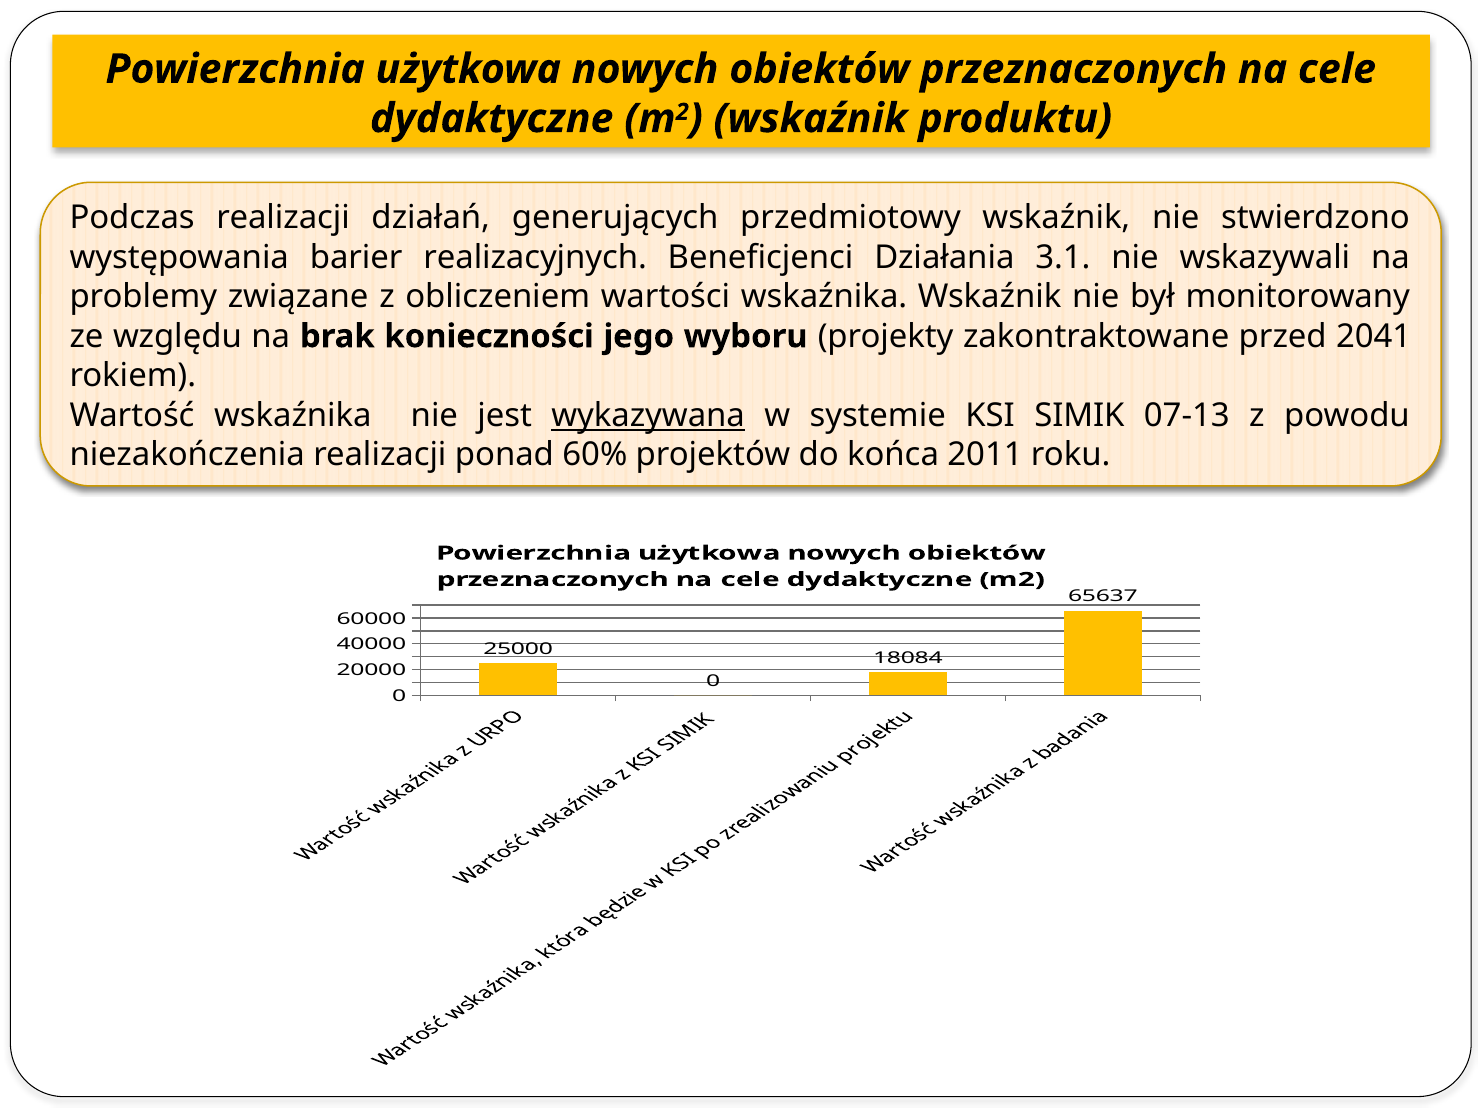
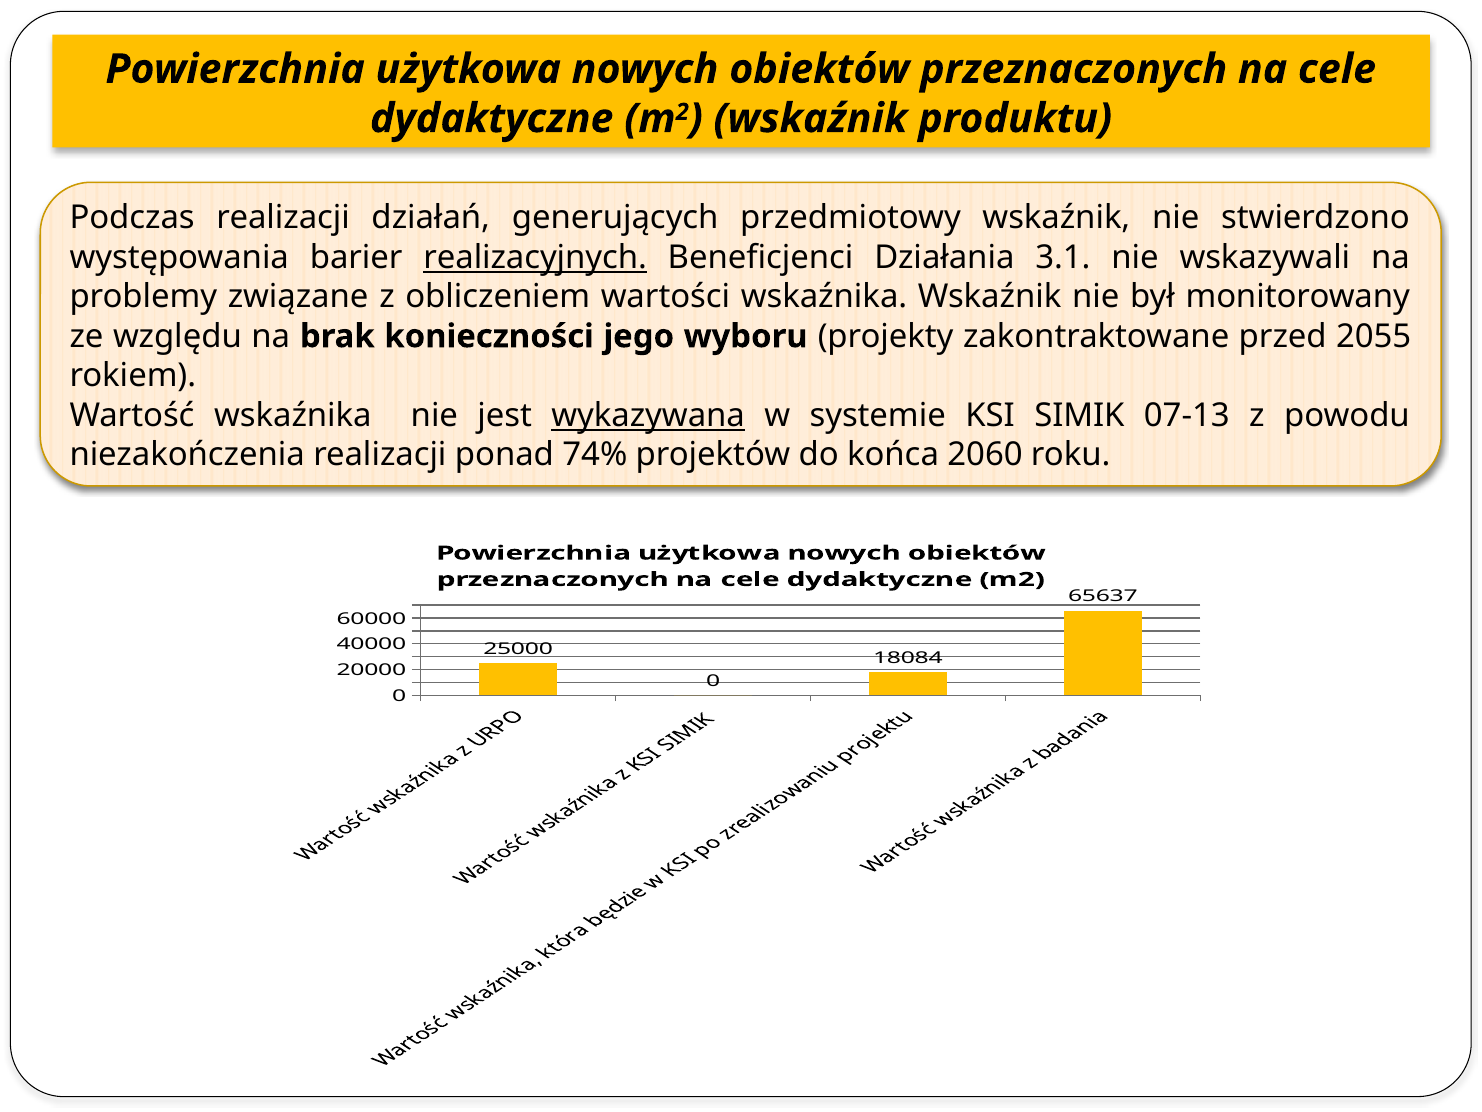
realizacyjnych underline: none -> present (535, 257)
2041: 2041 -> 2055 (1374, 336)
60%: 60% -> 74% (595, 455)
2011: 2011 -> 2060 (985, 455)
